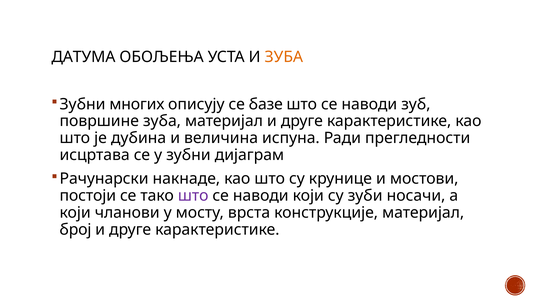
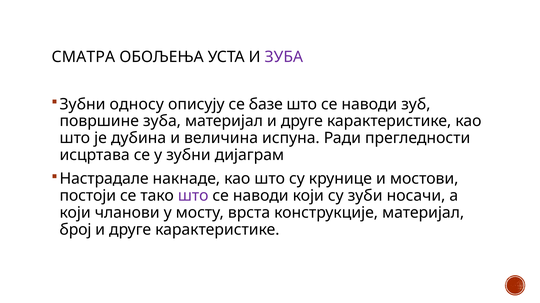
ДАТУМА: ДАТУМА -> СМАТРА (83, 57)
ЗУБА colour: orange -> purple (284, 57)
многих: многих -> односу (137, 104)
Рачунарски: Рачунарски -> Настрадале (104, 179)
